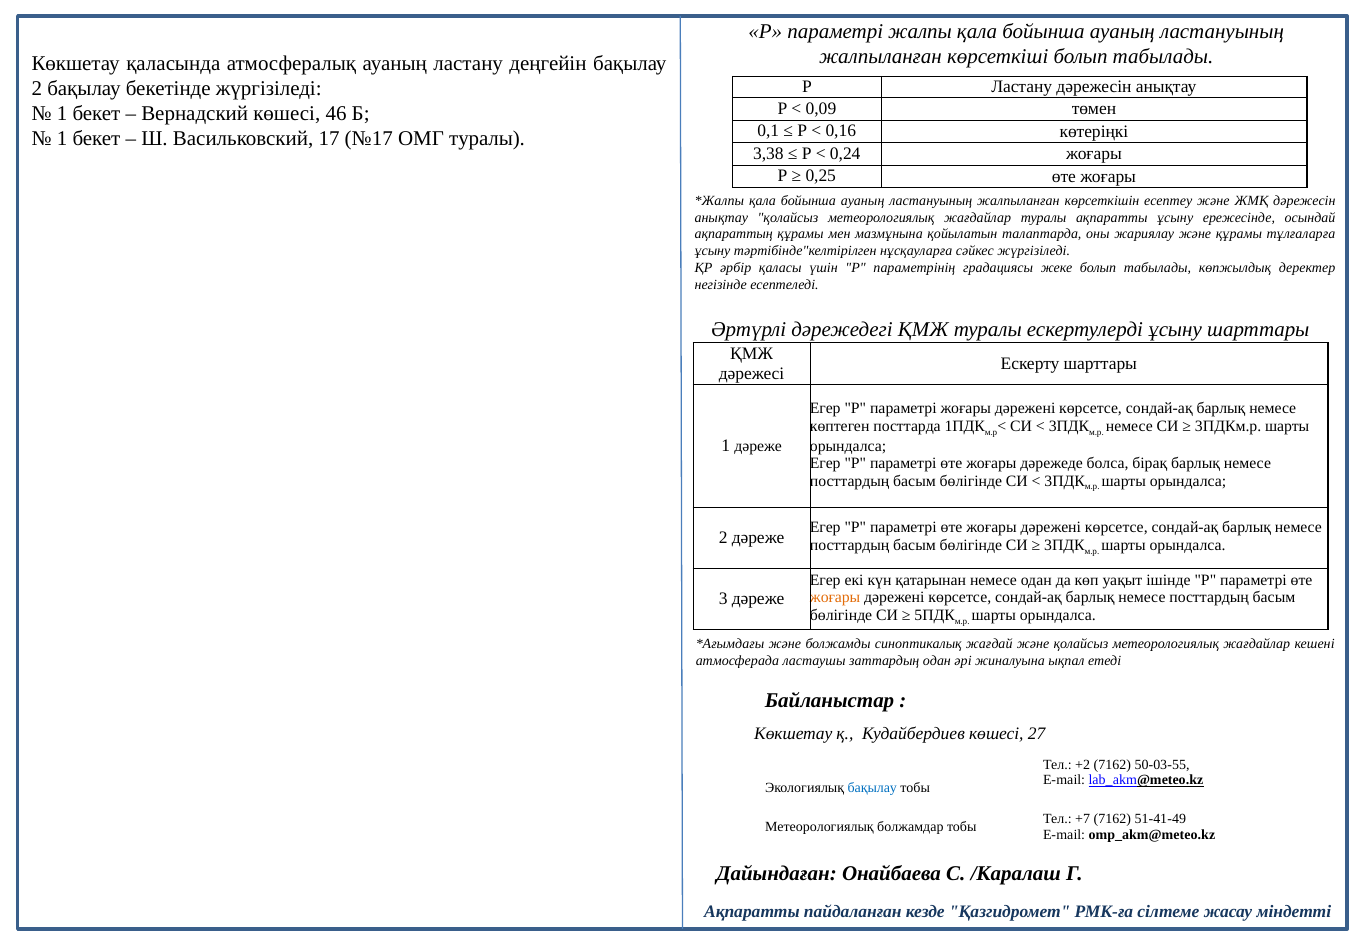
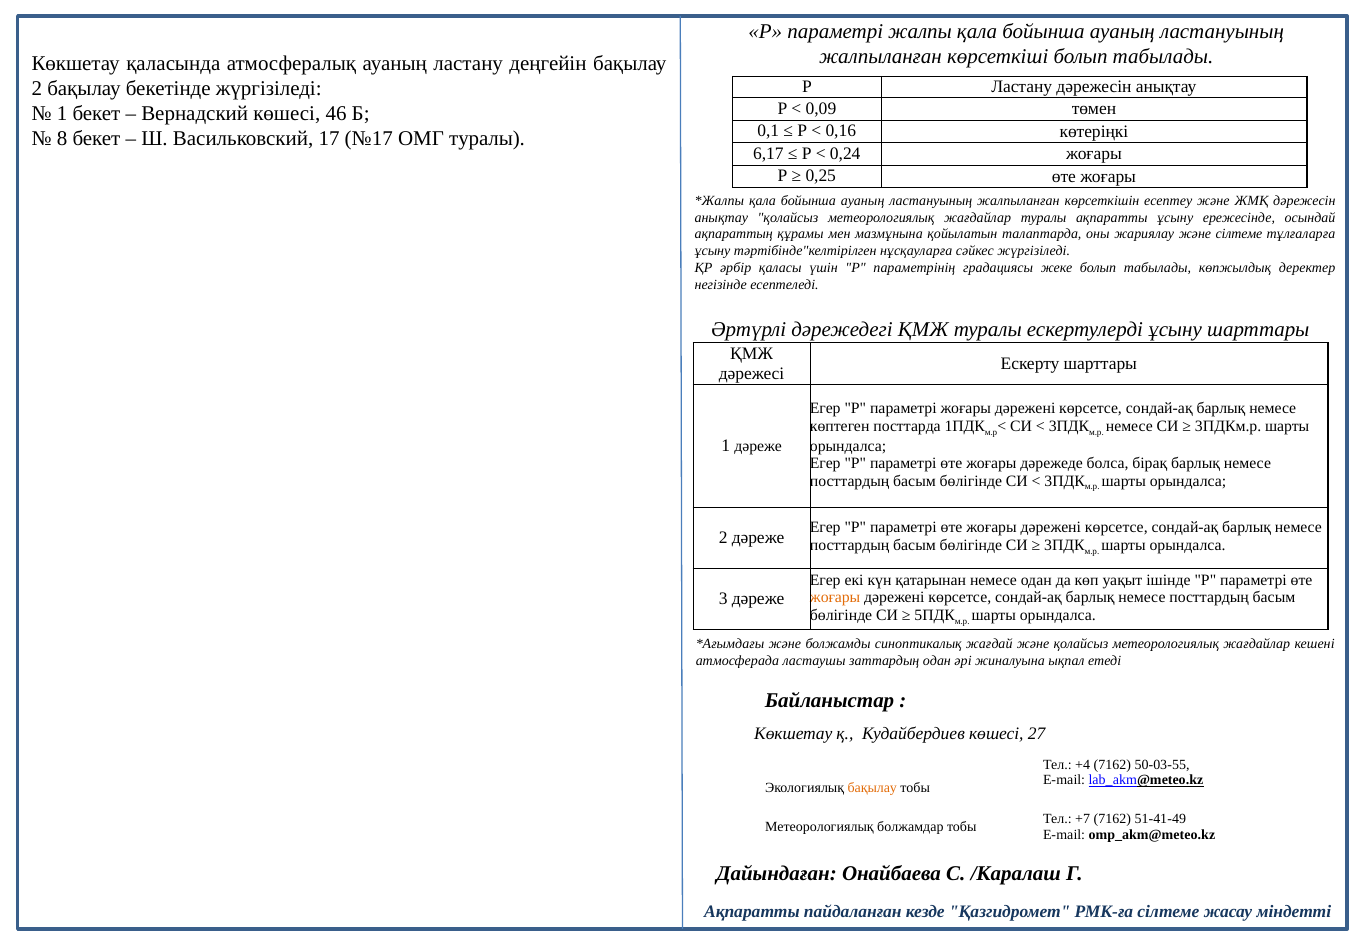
1: 1 -> 8 (62, 139)
3,38: 3,38 -> 6,17 (768, 154)
және құрамы: құрамы -> сілтеме (1239, 234)
+2: +2 -> +4 (1083, 765)
бақылау colour: blue -> orange (872, 788)
